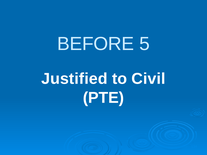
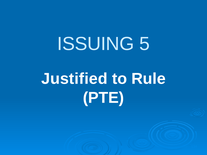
BEFORE: BEFORE -> ISSUING (96, 44)
Civil: Civil -> Rule (149, 79)
